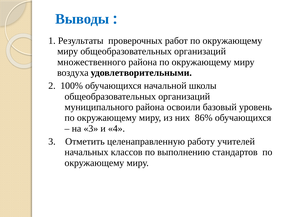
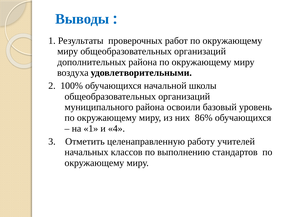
множественного: множественного -> дополнительных (92, 62)
на 3: 3 -> 1 (91, 128)
